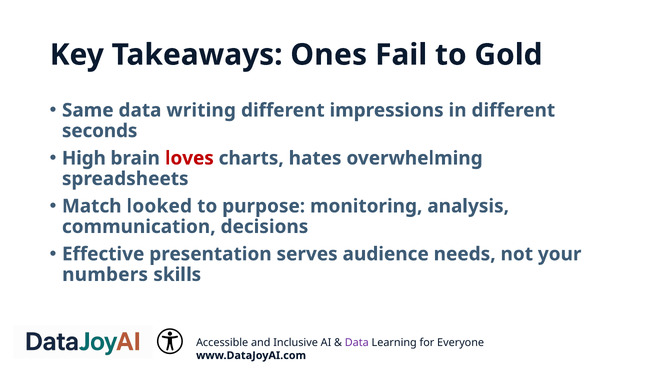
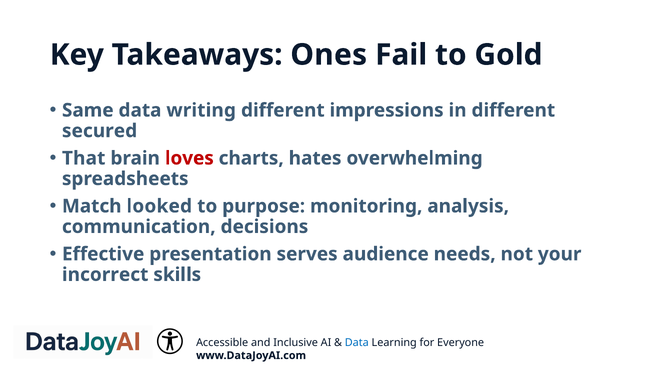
seconds: seconds -> secured (100, 131)
High: High -> That (84, 158)
numbers: numbers -> incorrect (105, 274)
Data colour: purple -> blue (357, 342)
